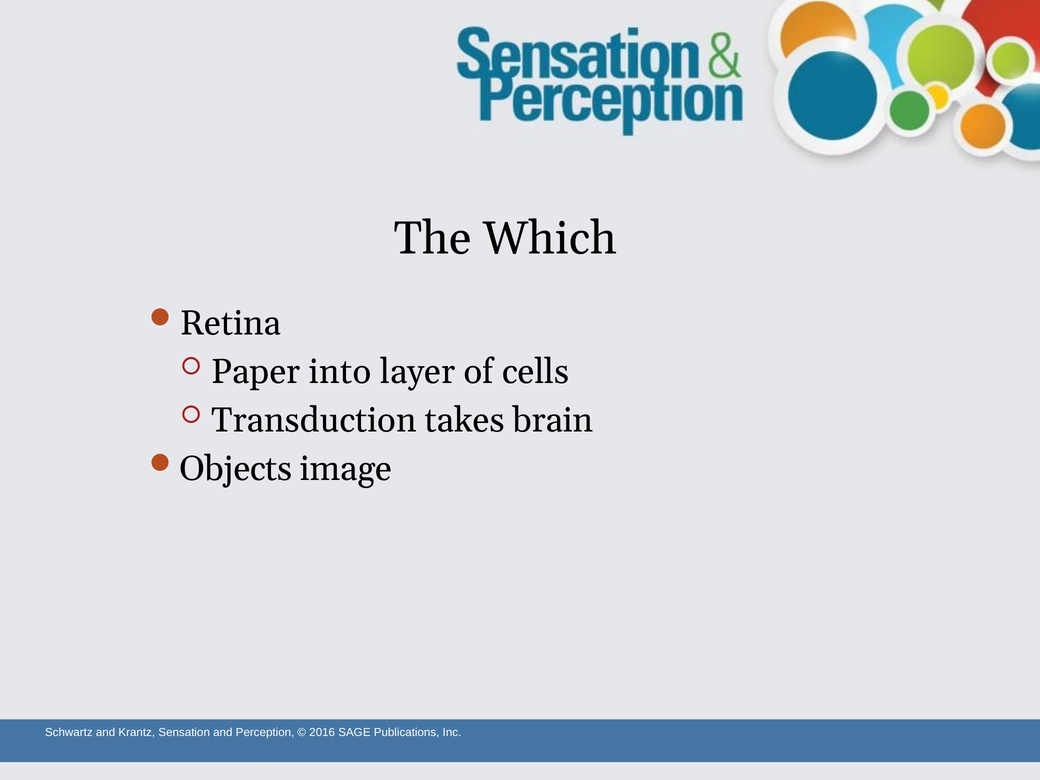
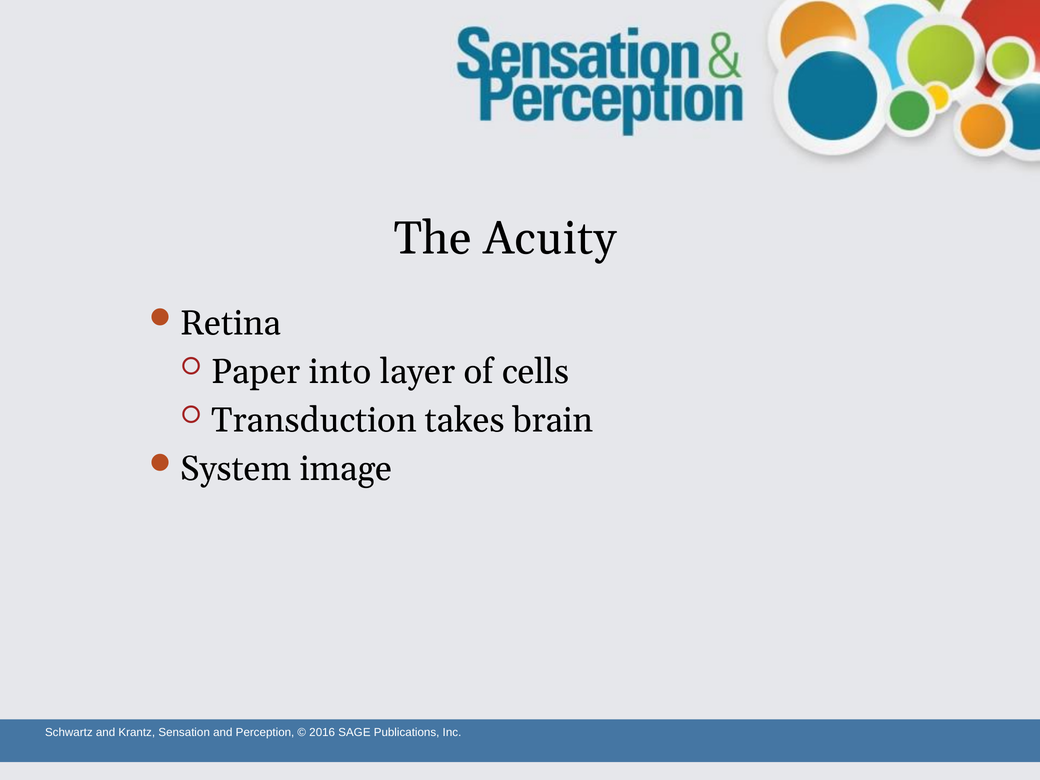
Which: Which -> Acuity (550, 239)
Objects: Objects -> System (236, 469)
